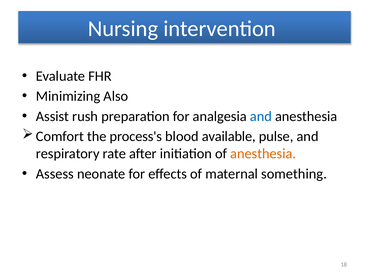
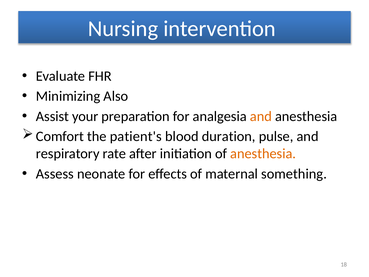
rush: rush -> your (85, 116)
and colour: blue -> orange (261, 116)
process's: process's -> patient's (136, 136)
available: available -> duration (229, 136)
